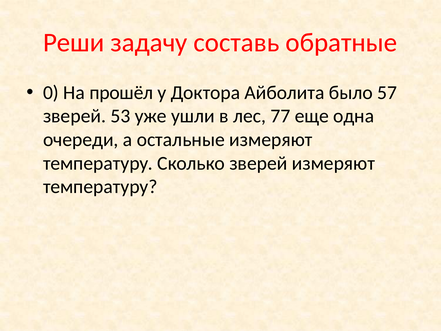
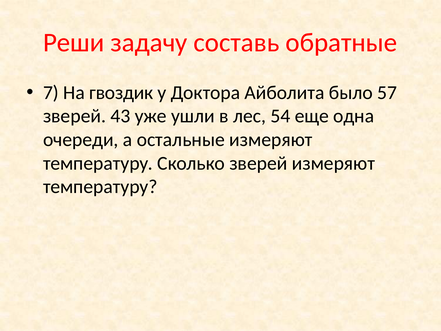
0: 0 -> 7 (51, 93)
прошёл: прошёл -> гвоздик (121, 93)
53: 53 -> 43 (120, 116)
77: 77 -> 54 (280, 116)
